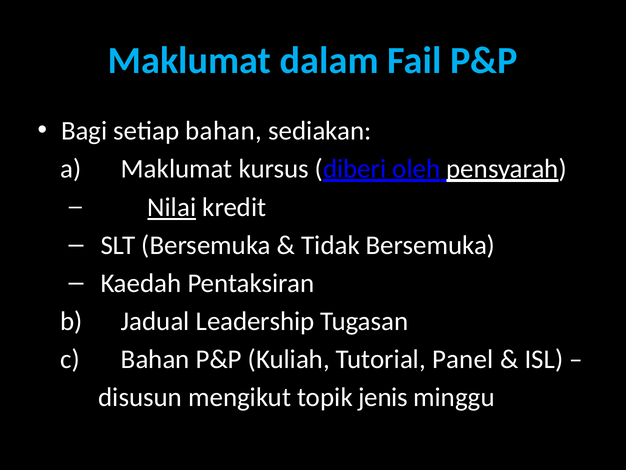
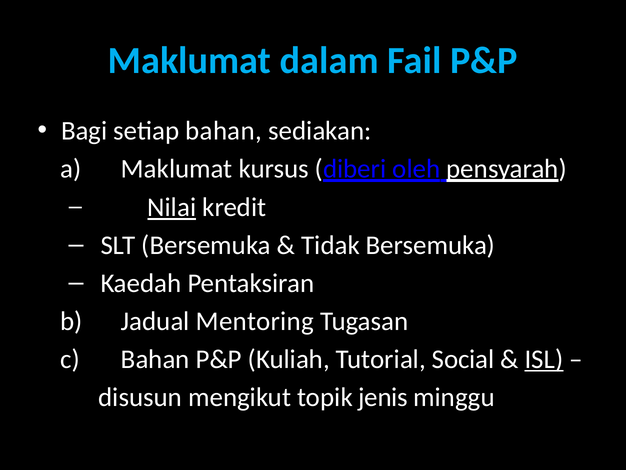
Leadership: Leadership -> Mentoring (255, 321)
Panel: Panel -> Social (463, 359)
ISL underline: none -> present (544, 359)
